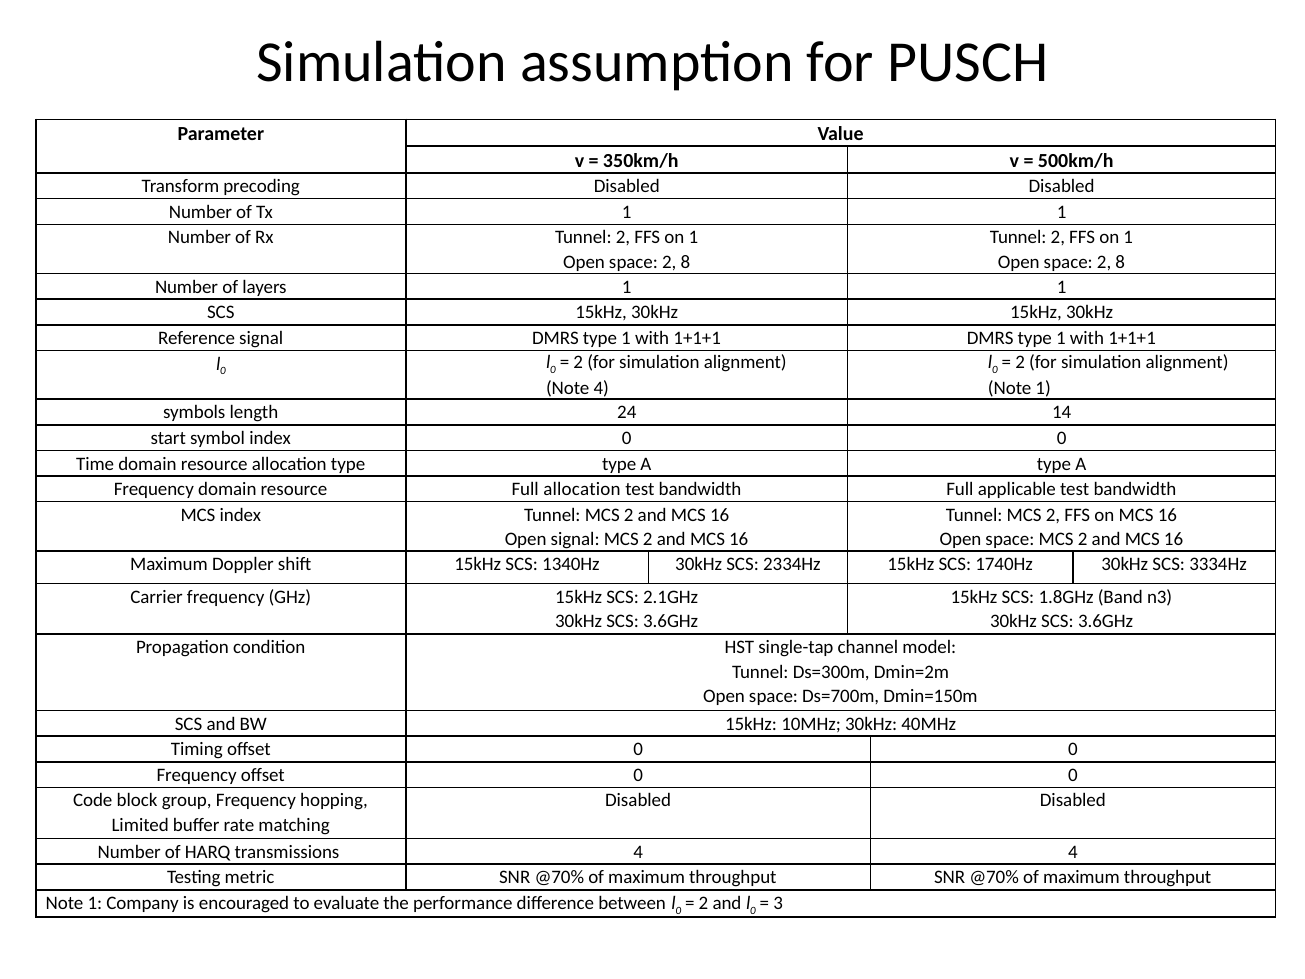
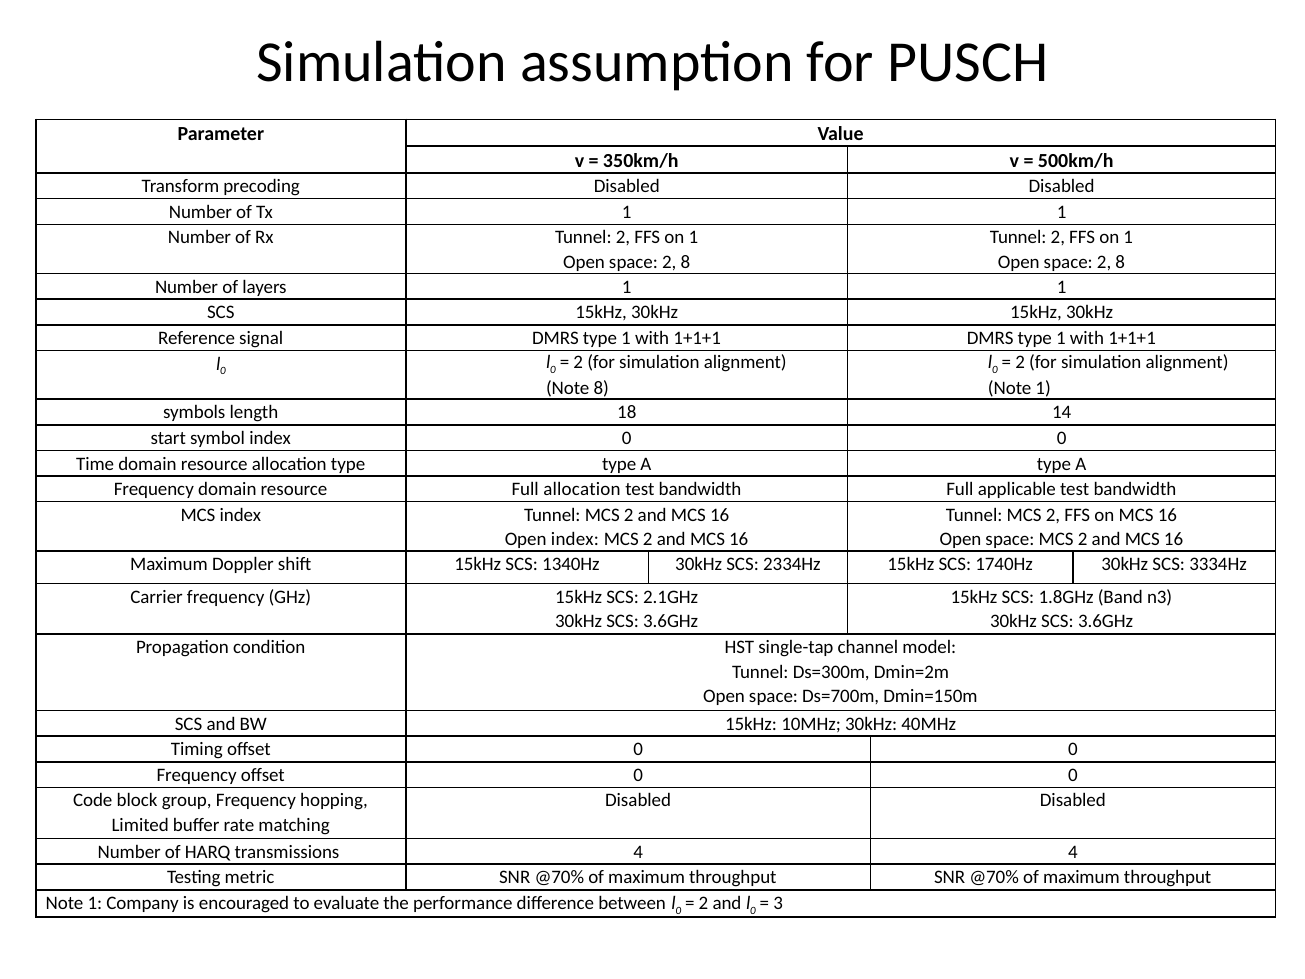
Note 4: 4 -> 8 (601, 388)
24: 24 -> 18 (627, 412)
Open signal: signal -> index (575, 539)
